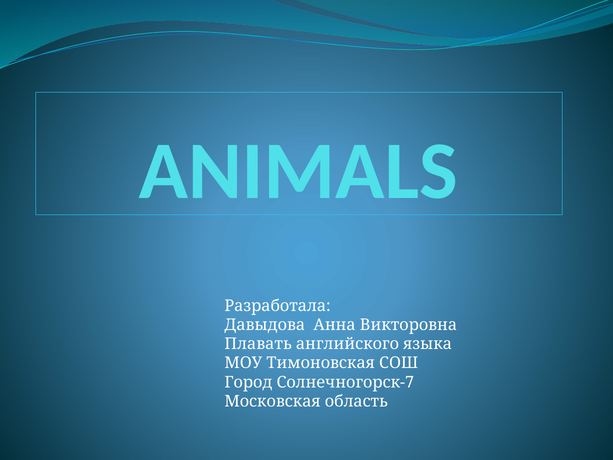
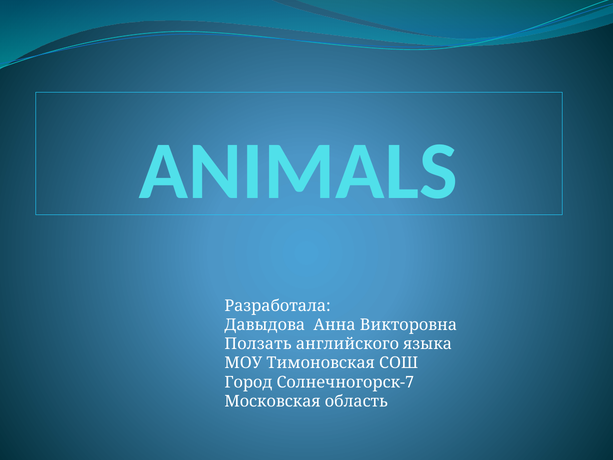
Плавать: Плавать -> Ползать (258, 344)
